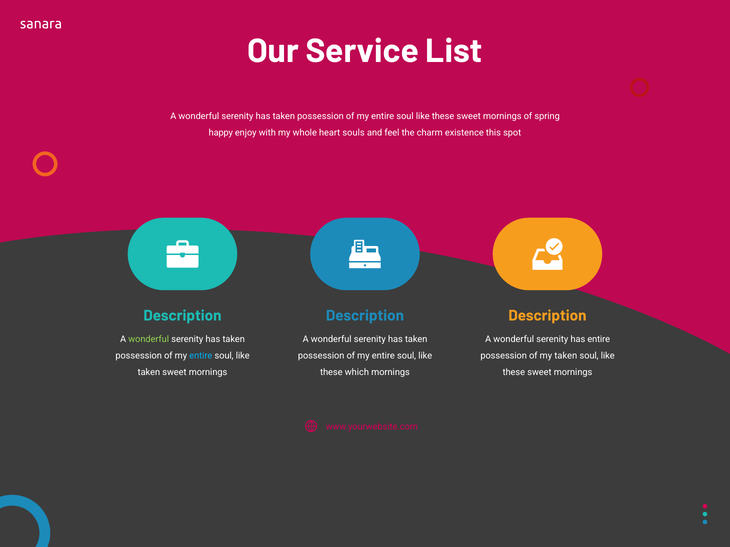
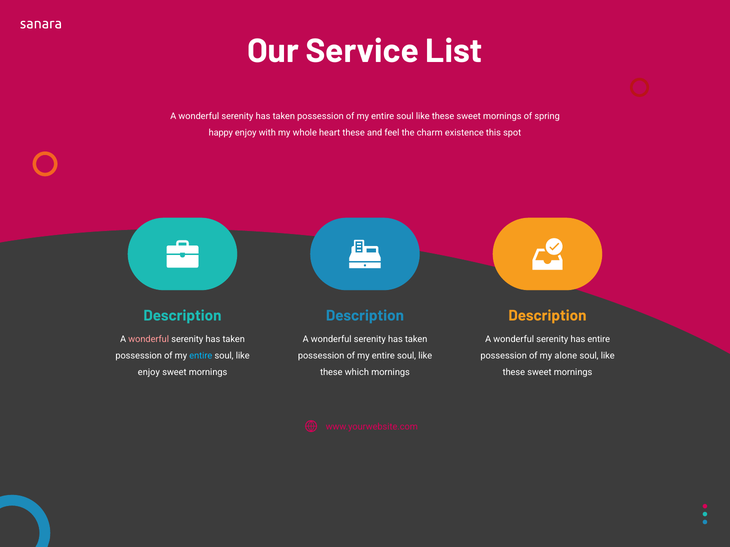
heart souls: souls -> these (354, 133)
wonderful colour: light green -> pink (149, 340)
my taken: taken -> alone (566, 356)
taken: taken -> enjoy (149, 373)
